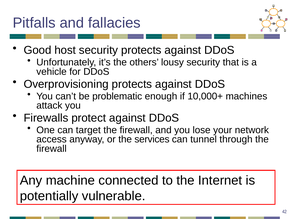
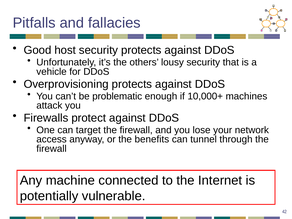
services: services -> benefits (152, 139)
